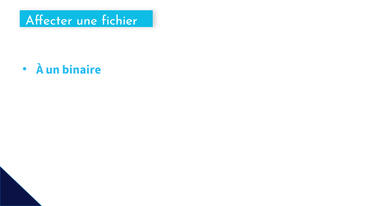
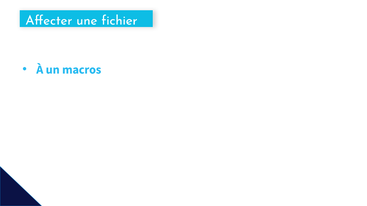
binaire: binaire -> macros (82, 70)
